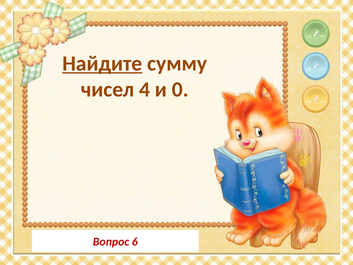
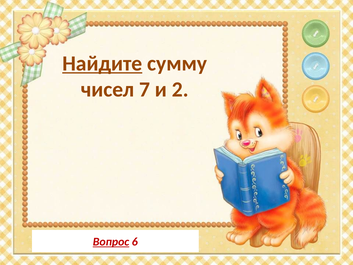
4: 4 -> 7 (145, 89)
0: 0 -> 2 (180, 89)
Вопрос underline: none -> present (111, 242)
